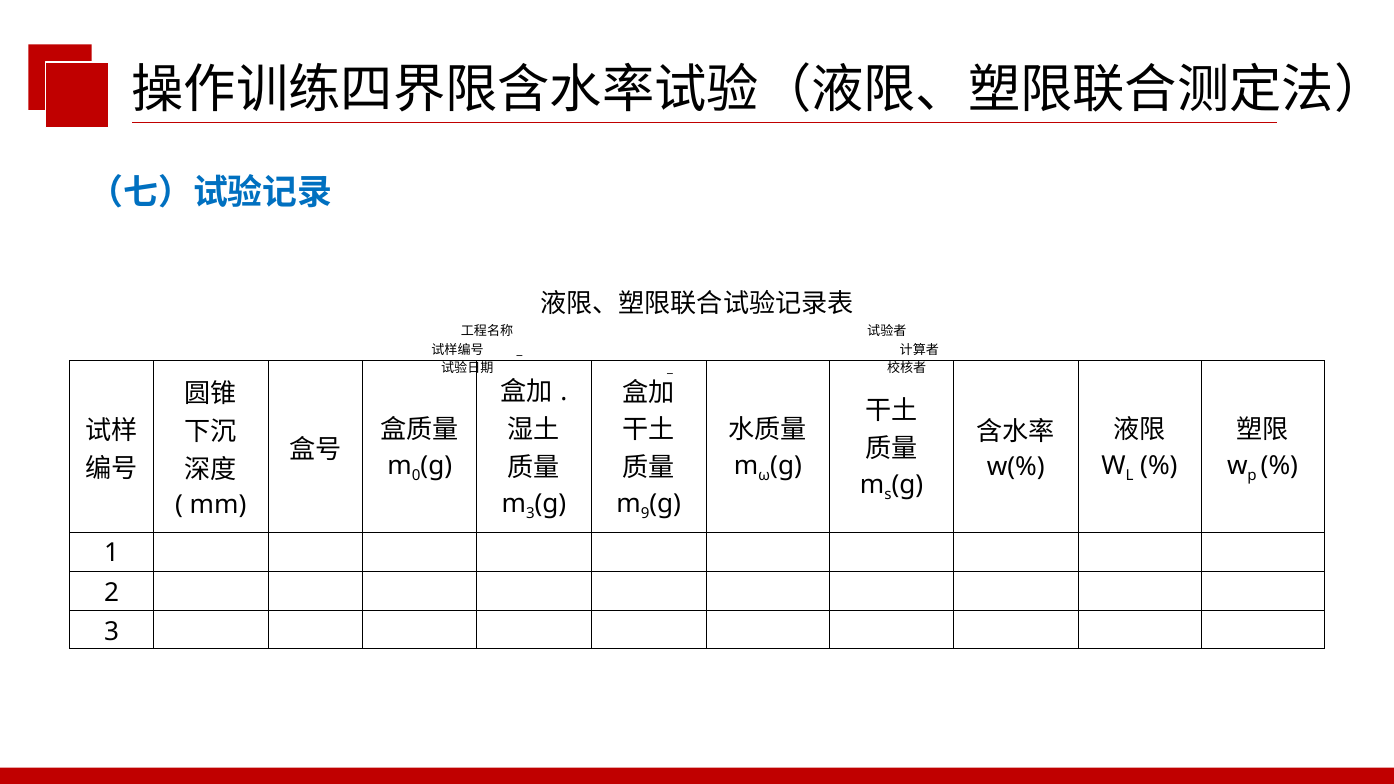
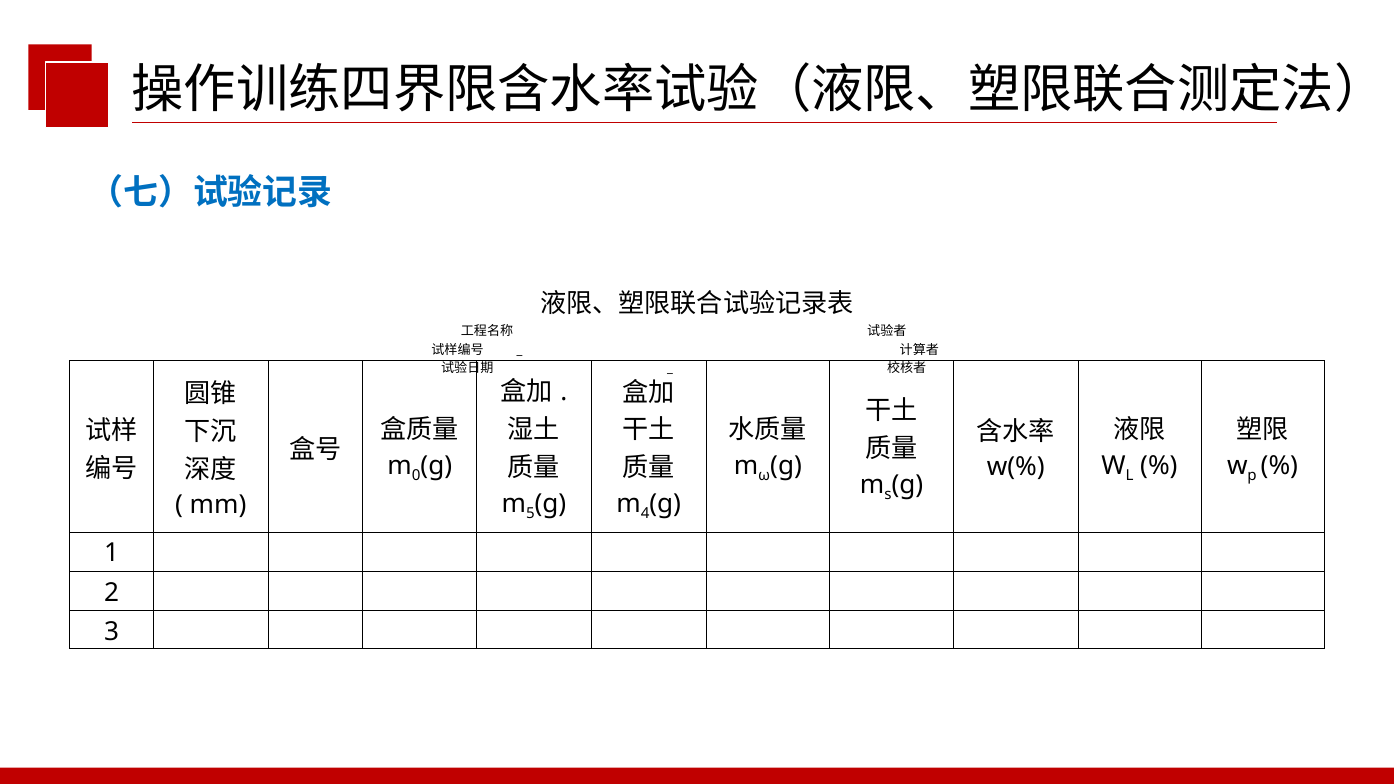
3: 3 -> 5 (530, 514)
9: 9 -> 4 (645, 514)
